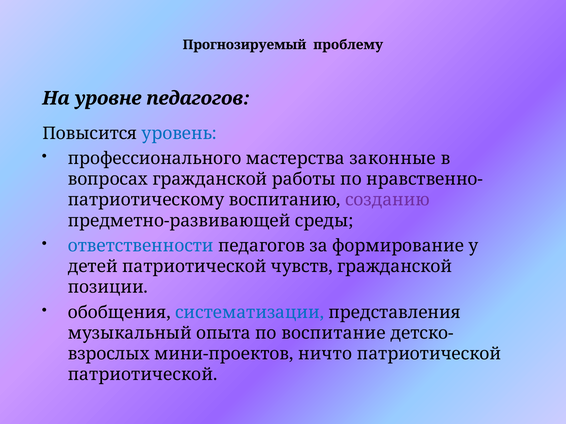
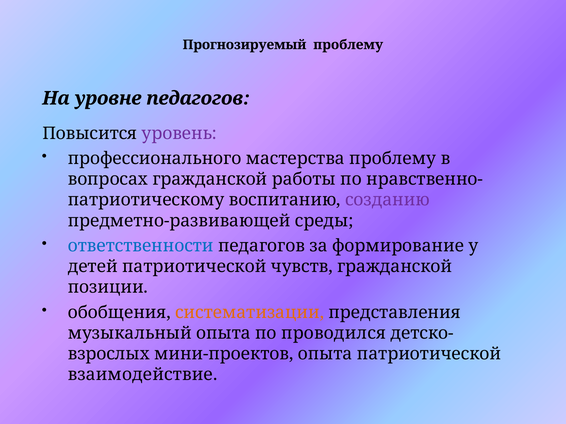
уровень colour: blue -> purple (179, 134)
мастерства законные: законные -> проблему (393, 159)
систематизации colour: blue -> orange (250, 313)
воспитание: воспитание -> проводился (333, 333)
мини-проектов ничто: ничто -> опыта (325, 354)
патриотической: патриотической -> взаимодействие (143, 375)
